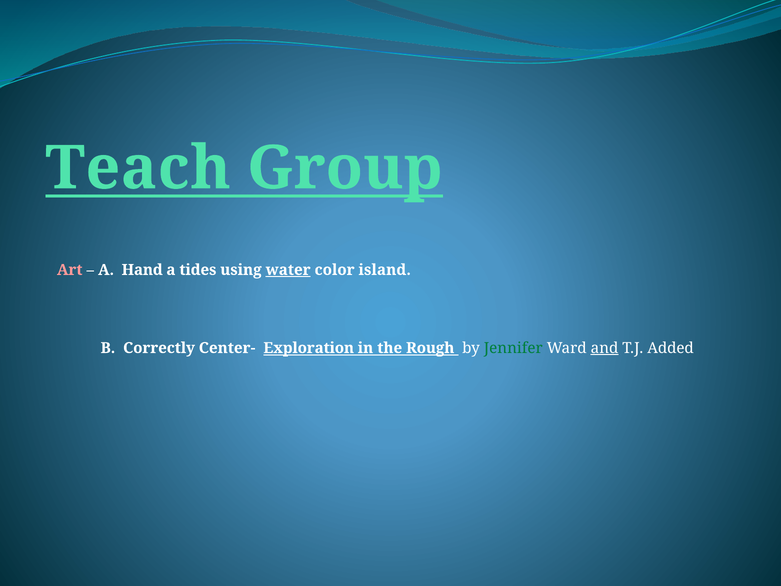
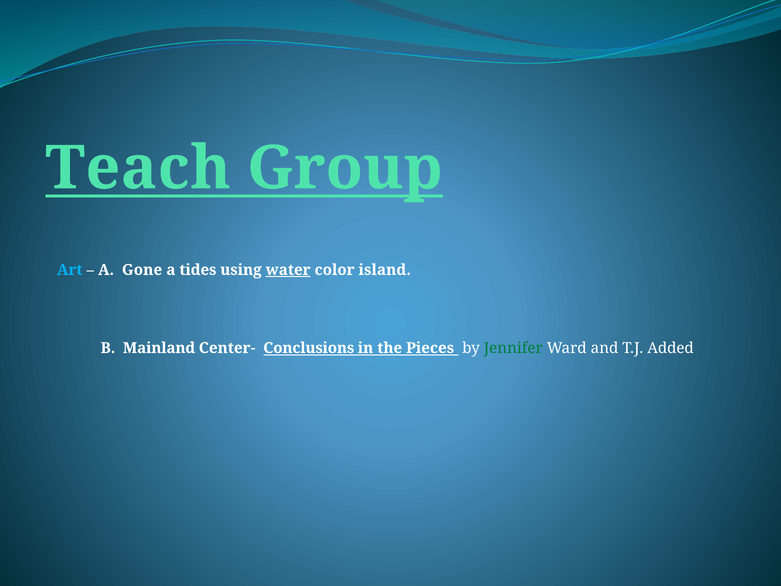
Art colour: pink -> light blue (70, 270)
Hand: Hand -> Gone (142, 270)
Correctly: Correctly -> Mainland (159, 348)
Exploration: Exploration -> Conclusions (309, 348)
Rough: Rough -> Pieces (430, 348)
and underline: present -> none (605, 348)
